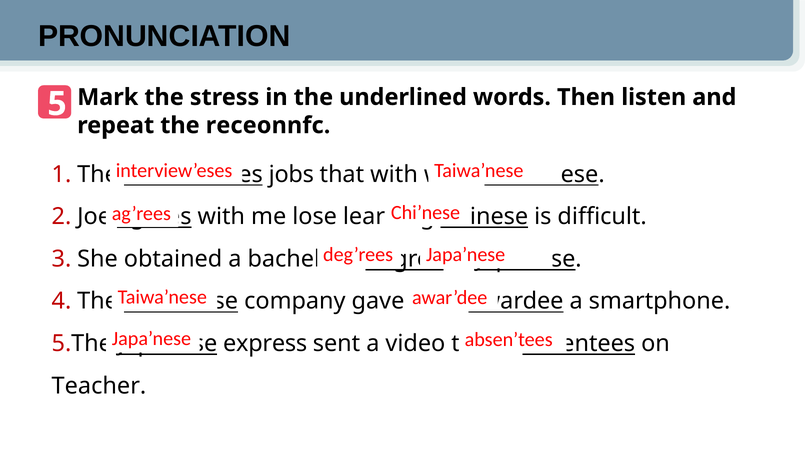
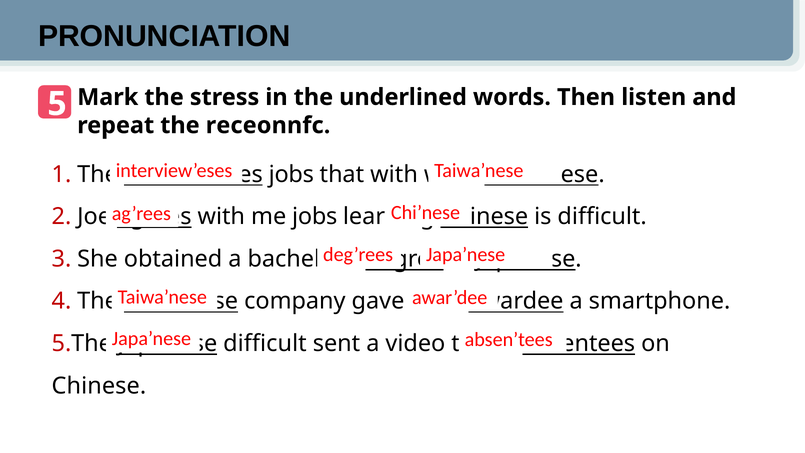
me lose: lose -> jobs (315, 217)
express: express -> difficult (265, 343)
Teacher: Teacher -> Chinese (99, 386)
